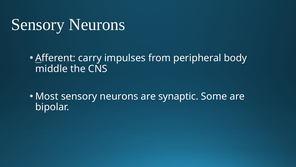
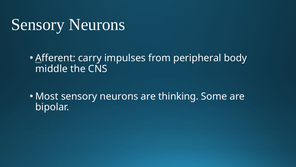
synaptic: synaptic -> thinking (178, 96)
